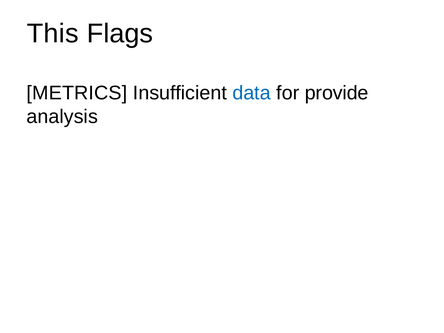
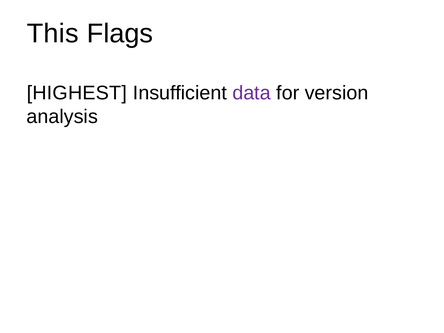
METRICS: METRICS -> HIGHEST (77, 93)
data colour: blue -> purple (252, 93)
provide: provide -> version (337, 93)
